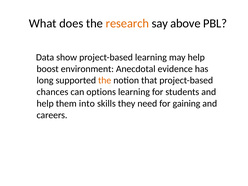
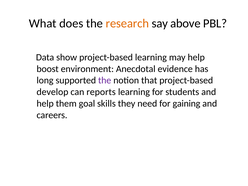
the colour: orange -> purple (105, 80)
chances: chances -> develop (52, 92)
options: options -> reports (101, 92)
into: into -> goal (87, 103)
